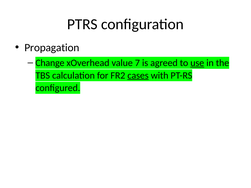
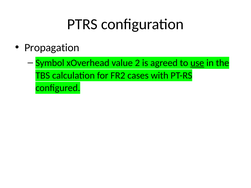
Change: Change -> Symbol (50, 63)
7: 7 -> 2 (137, 63)
cases underline: present -> none (138, 75)
